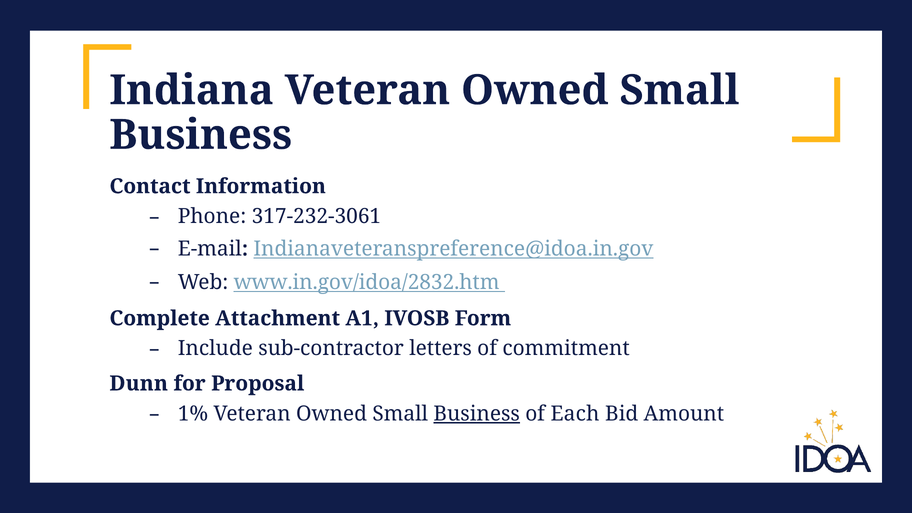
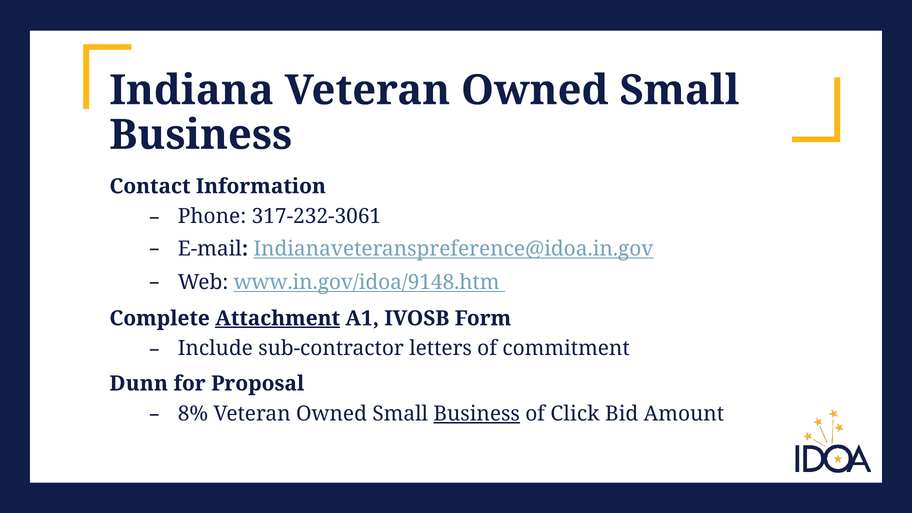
www.in.gov/idoa/2832.htm: www.in.gov/idoa/2832.htm -> www.in.gov/idoa/9148.htm (367, 282)
Attachment underline: none -> present (278, 318)
1%: 1% -> 8% (193, 414)
Each: Each -> Click (575, 414)
